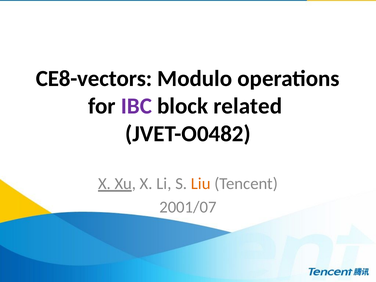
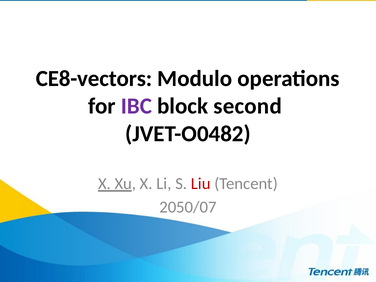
related: related -> second (248, 106)
Liu colour: orange -> red (201, 184)
2001/07: 2001/07 -> 2050/07 (188, 207)
